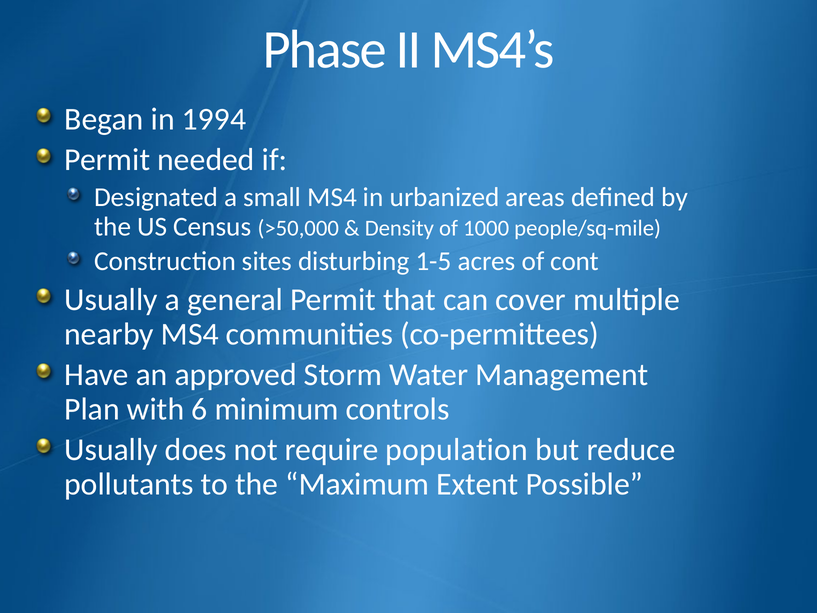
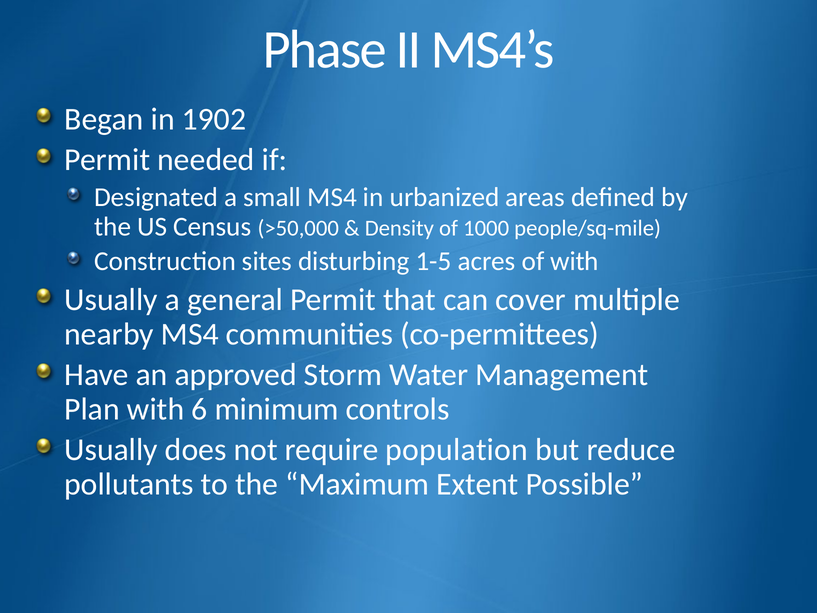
1994: 1994 -> 1902 (214, 119)
of cont: cont -> with (575, 261)
